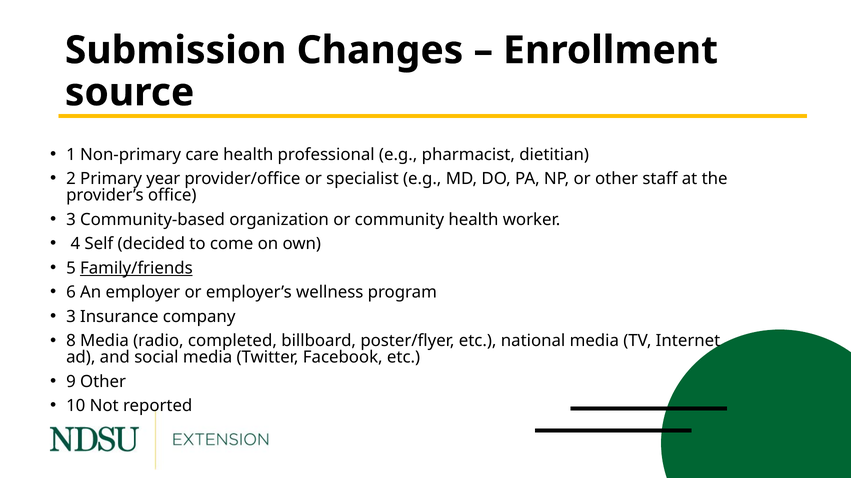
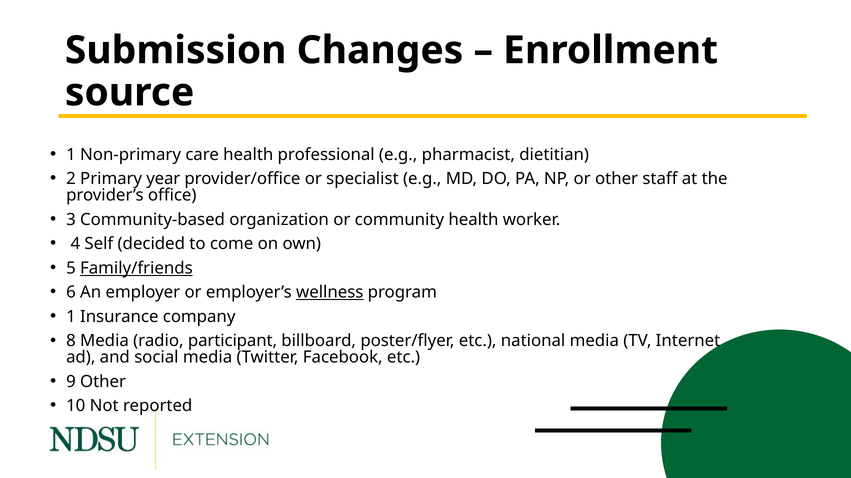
wellness underline: none -> present (330, 293)
3: 3 -> 1 (71, 317)
completed: completed -> participant (232, 341)
